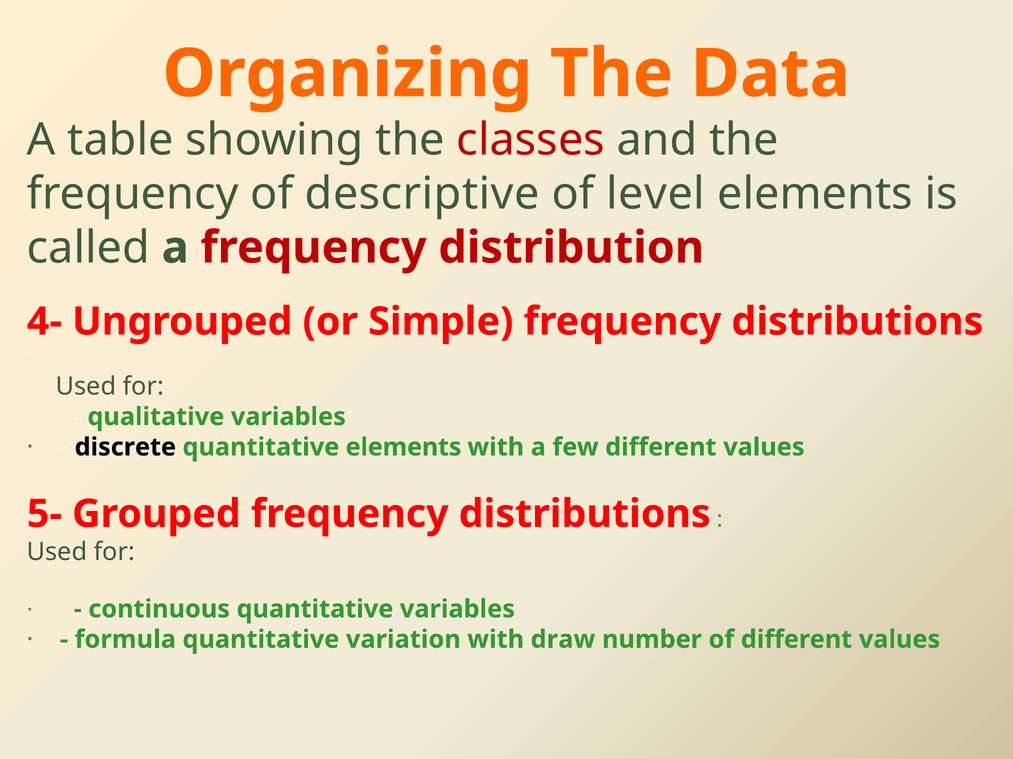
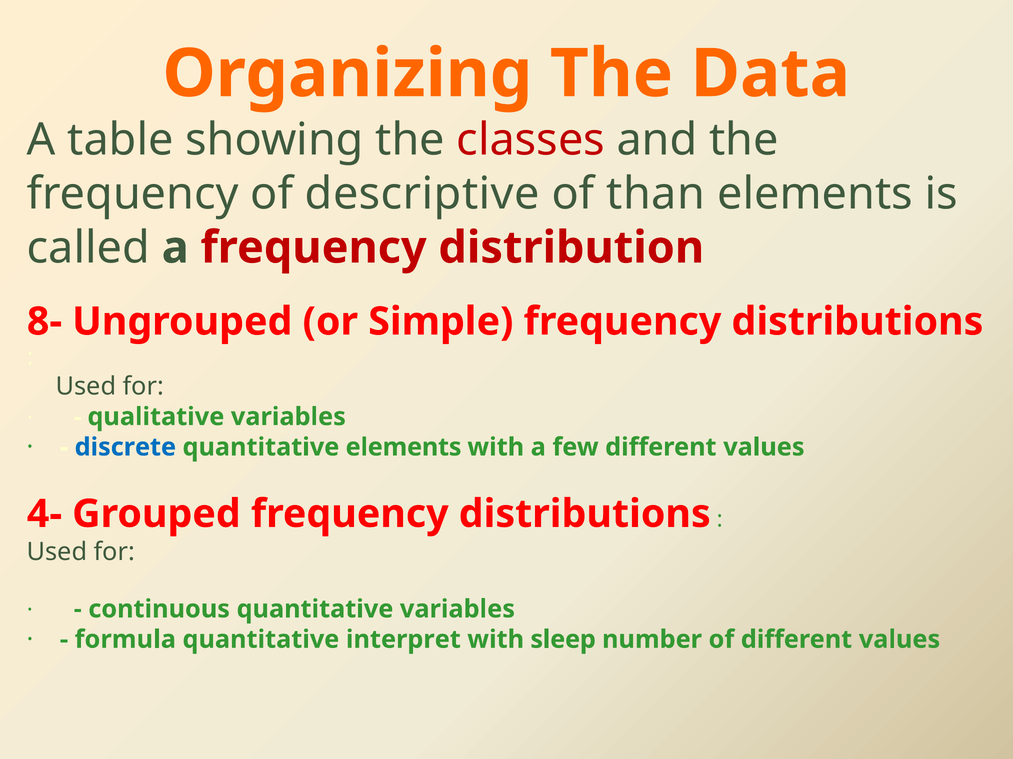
level: level -> than (656, 194)
4-: 4- -> 8- (44, 322)
discrete colour: black -> blue (125, 448)
5-: 5- -> 4- (44, 514)
variation: variation -> interpret (403, 640)
draw: draw -> sleep (563, 640)
